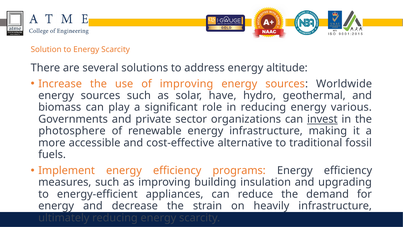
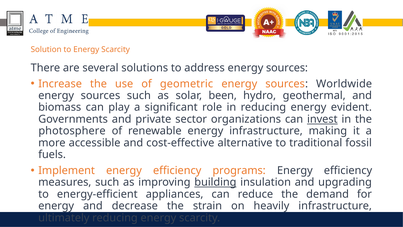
address energy altitude: altitude -> sources (287, 68)
of improving: improving -> geometric (187, 84)
have: have -> been (223, 95)
various: various -> evident (351, 107)
building underline: none -> present (215, 182)
